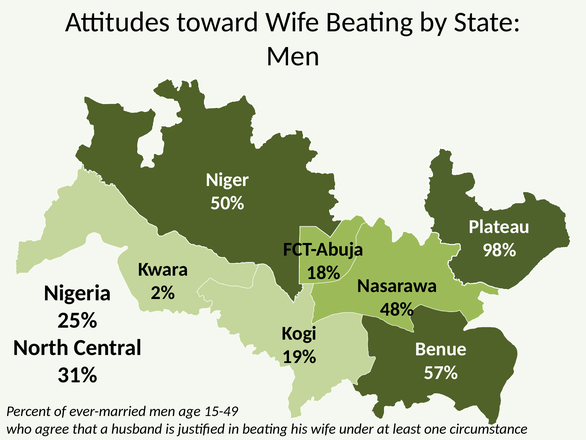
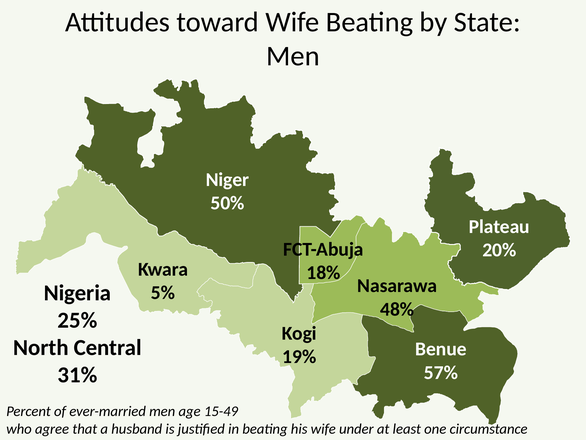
98%: 98% -> 20% (499, 250)
2%: 2% -> 5% (163, 292)
